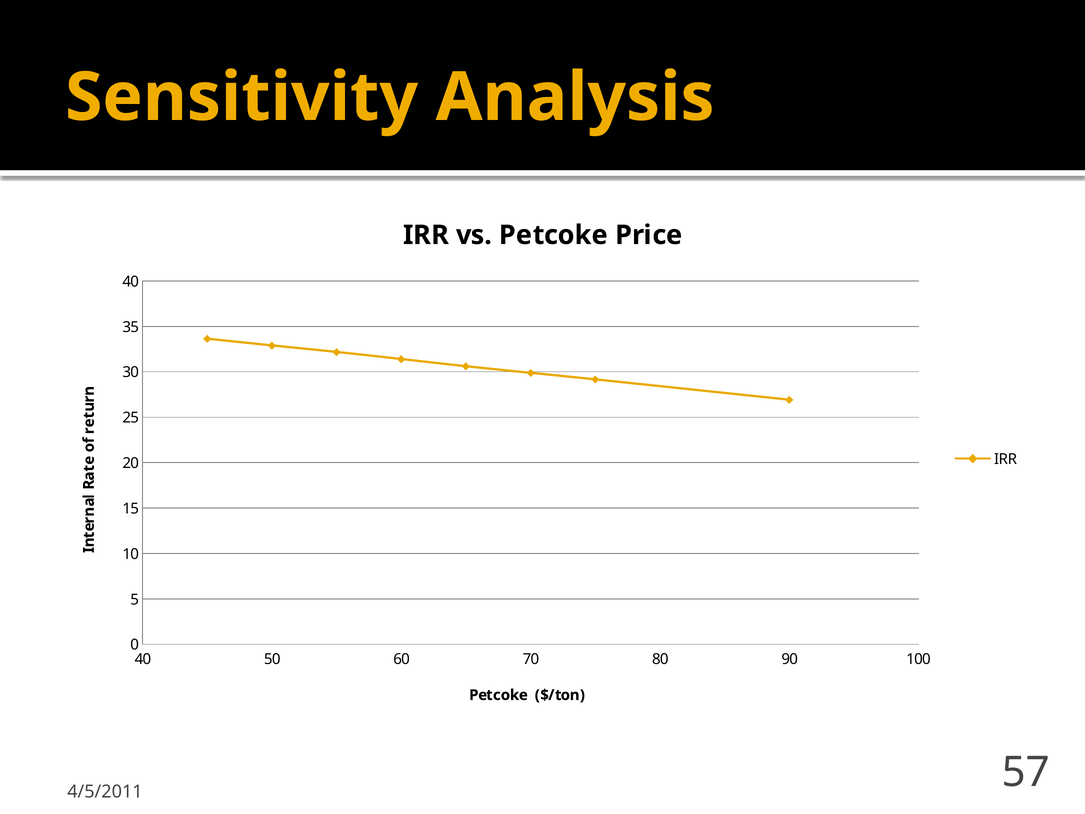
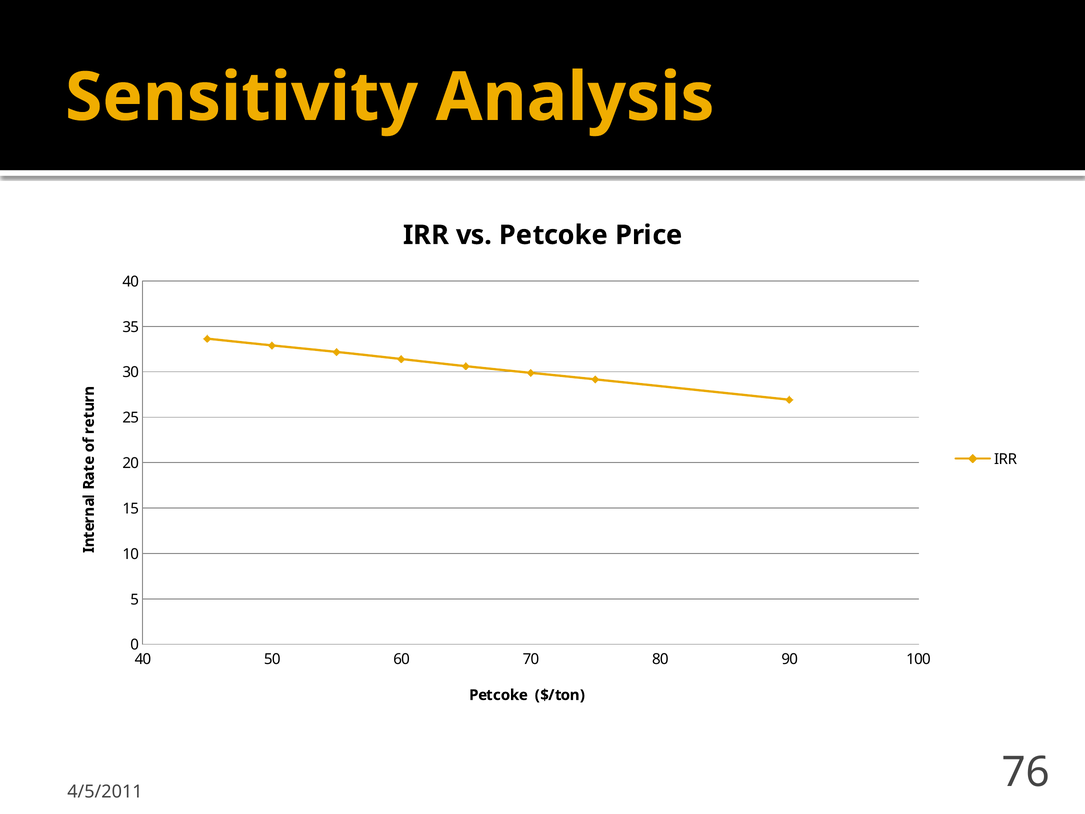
57: 57 -> 76 (1026, 772)
